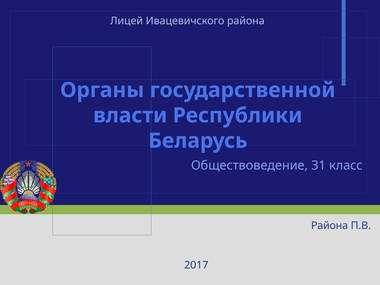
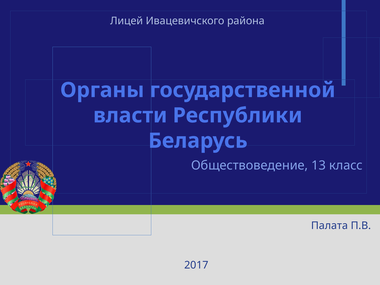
31: 31 -> 13 (319, 166)
Района: Района -> Палата (329, 226)
